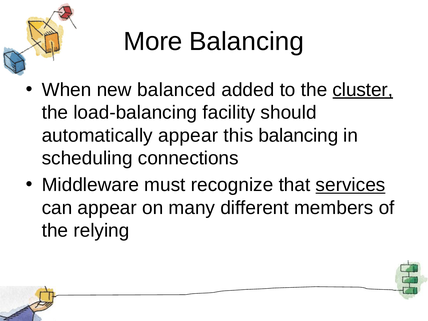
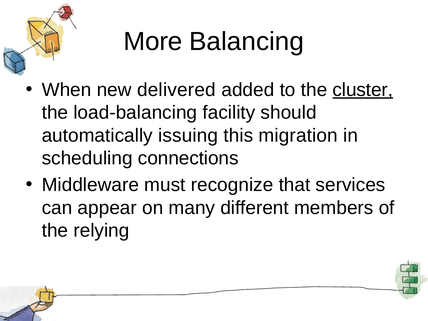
balanced: balanced -> delivered (176, 90)
automatically appear: appear -> issuing (188, 135)
this balancing: balancing -> migration (298, 135)
services underline: present -> none (351, 185)
